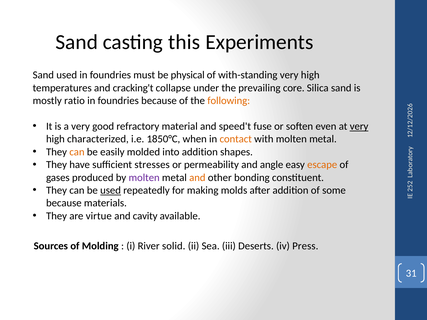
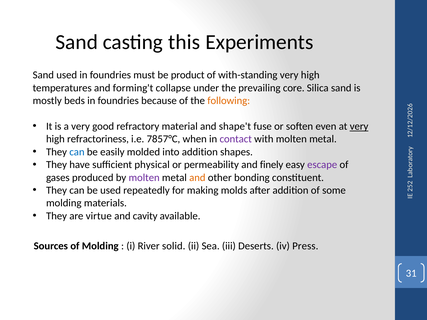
physical: physical -> product (188, 75)
cracking't: cracking't -> forming't (133, 88)
ratio: ratio -> beds (75, 101)
speed't: speed't -> shape't (235, 126)
characterized: characterized -> refractoriness (98, 139)
1850°C: 1850°C -> 7857°C (163, 139)
contact colour: orange -> purple (236, 139)
can colour: orange -> blue (77, 152)
stresses: stresses -> physical (152, 165)
angle: angle -> finely (272, 165)
escape colour: orange -> purple (322, 165)
used underline: present -> none (111, 190)
because: because -> molding (64, 203)
